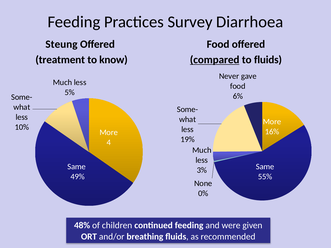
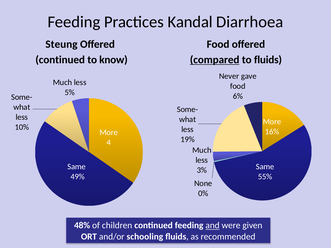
Survey: Survey -> Kandal (190, 22)
treatment: treatment -> continued (60, 60)
and underline: none -> present (213, 226)
breathing: breathing -> schooling (145, 237)
